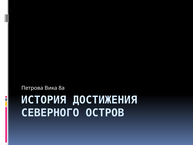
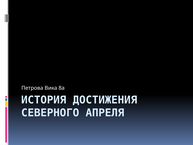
ОСТРОВ: ОСТРОВ -> АПРЕЛЯ (105, 113)
